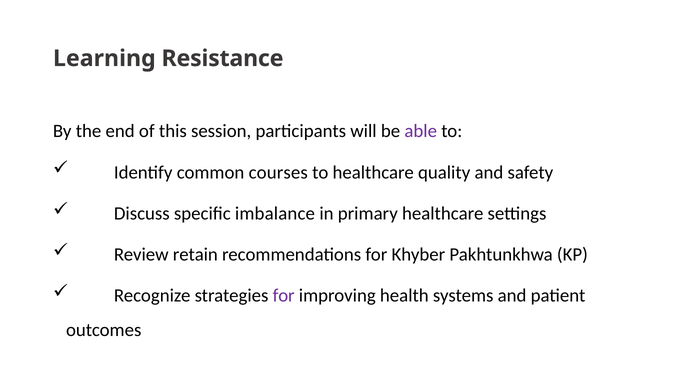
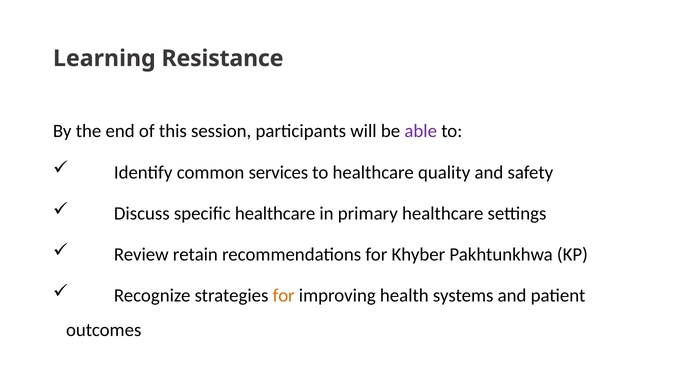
courses: courses -> services (278, 172)
specific imbalance: imbalance -> healthcare (275, 213)
for colour: purple -> orange (284, 295)
